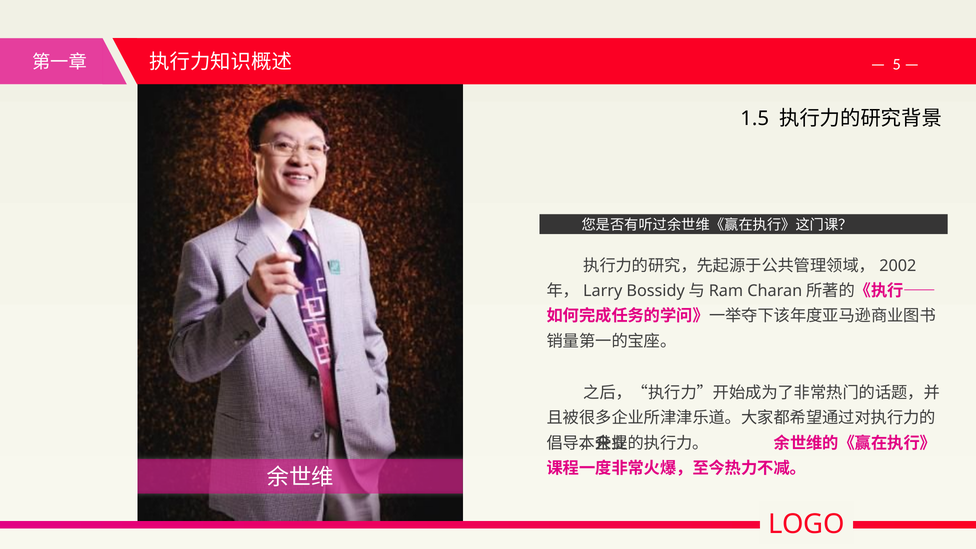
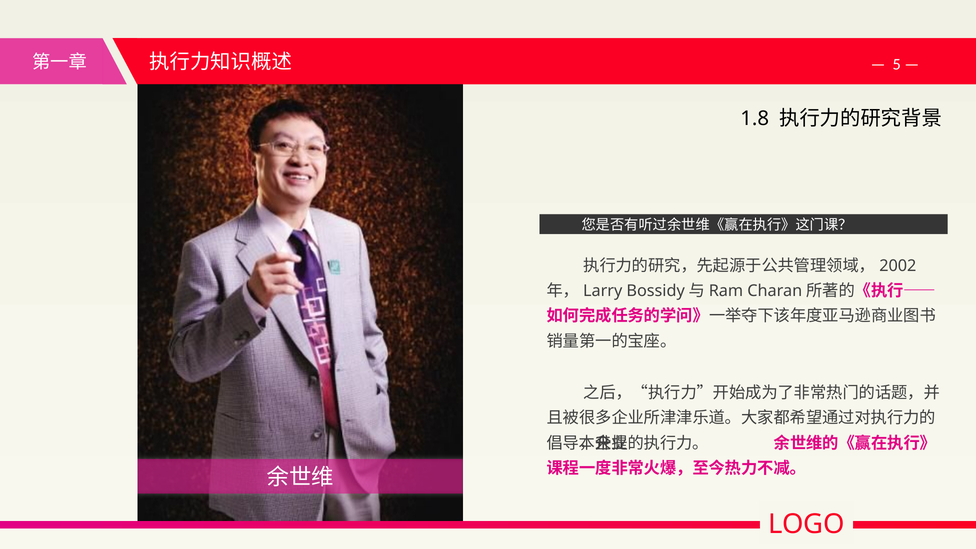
1.5: 1.5 -> 1.8 (755, 119)
